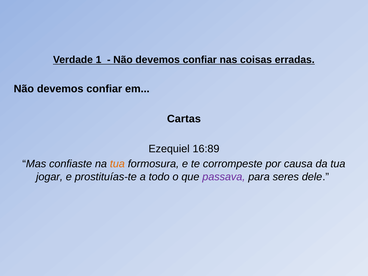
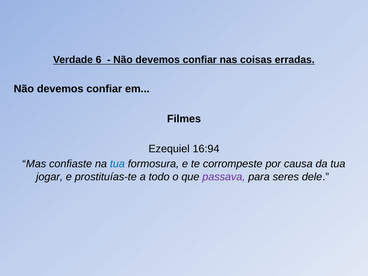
1: 1 -> 6 (99, 60)
Cartas: Cartas -> Filmes (184, 119)
16:89: 16:89 -> 16:94 (206, 149)
tua colour: orange -> blue (117, 164)
